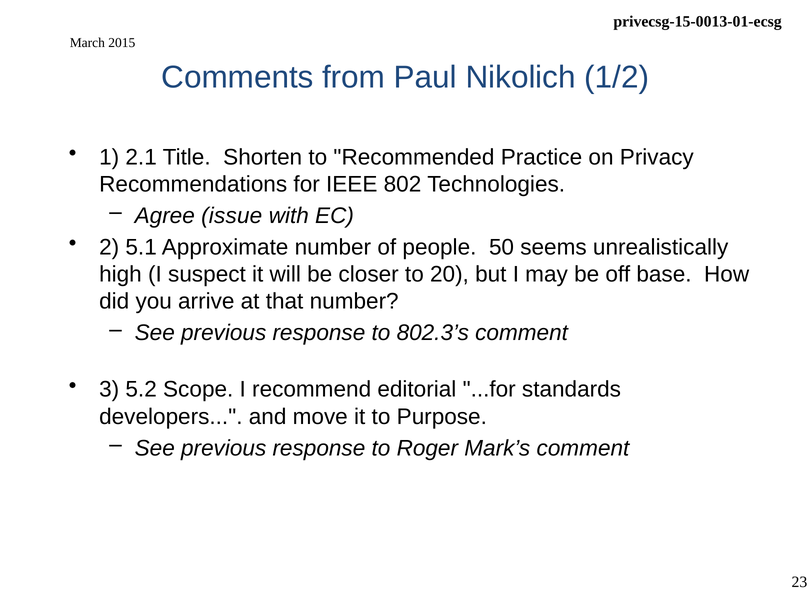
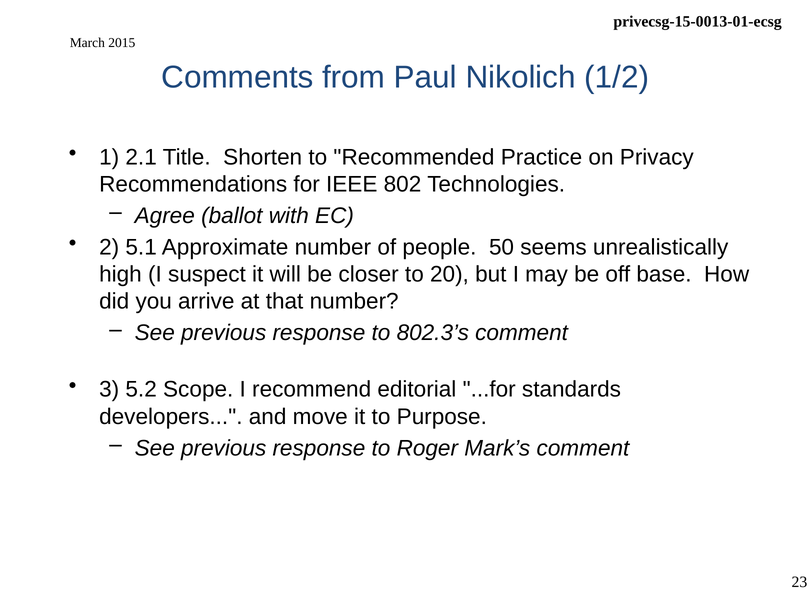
issue: issue -> ballot (232, 216)
